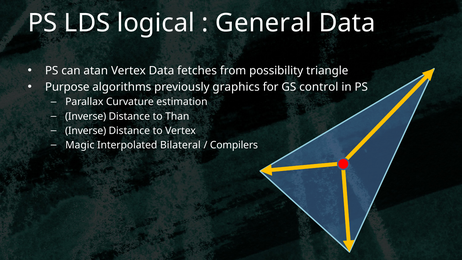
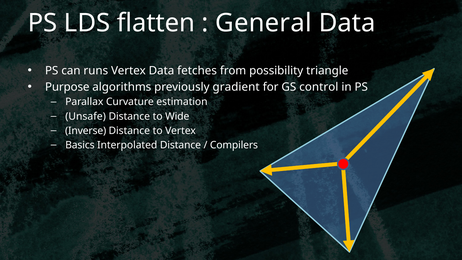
logical: logical -> flatten (156, 23)
atan: atan -> runs (96, 71)
graphics: graphics -> gradient (236, 87)
Inverse: Inverse -> Unsafe (86, 116)
Than: Than -> Wide (177, 116)
Magic: Magic -> Basics (80, 145)
Interpolated Bilateral: Bilateral -> Distance (180, 145)
